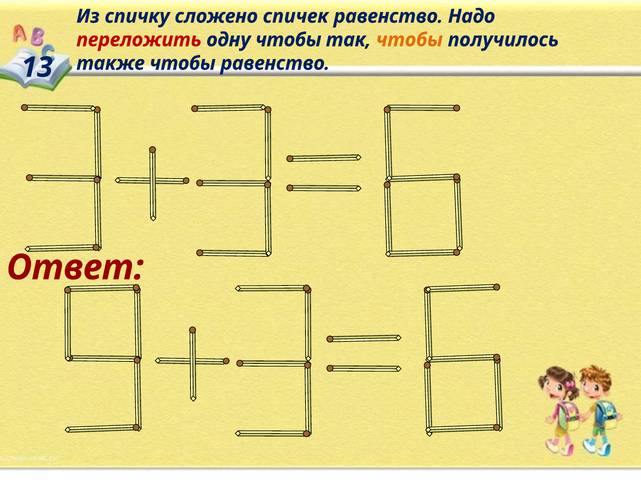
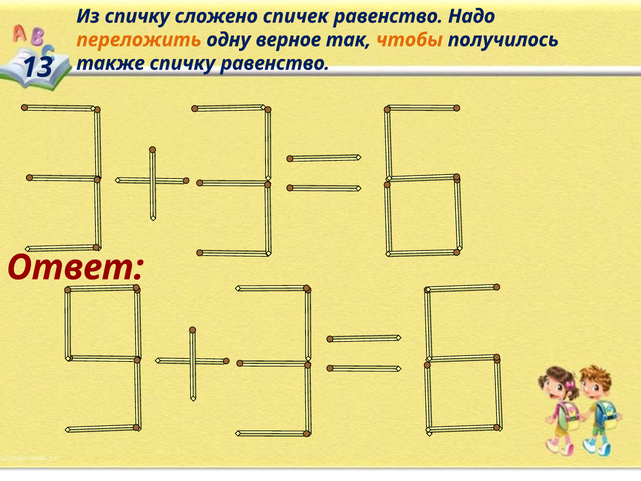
переложить colour: red -> orange (139, 40)
одну чтобы: чтобы -> верное (288, 40)
также чтобы: чтобы -> спичку (182, 63)
